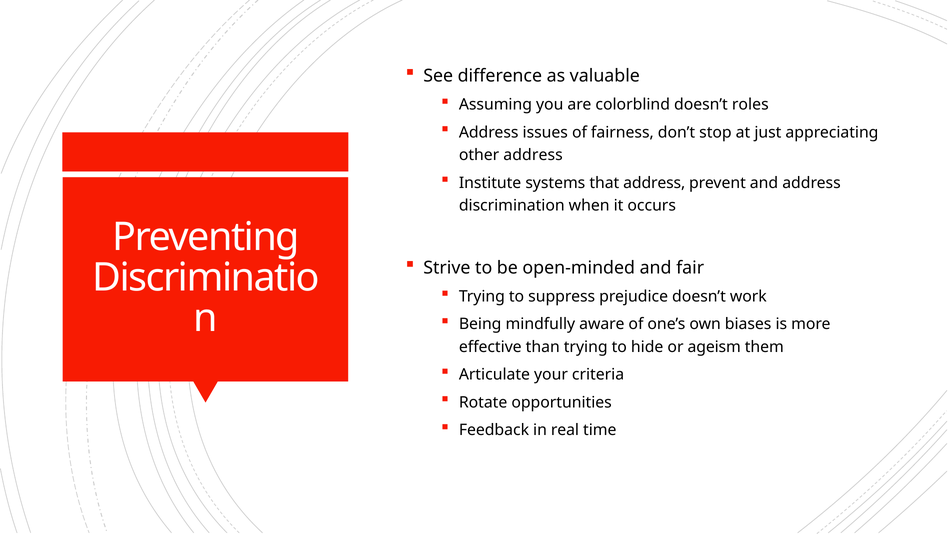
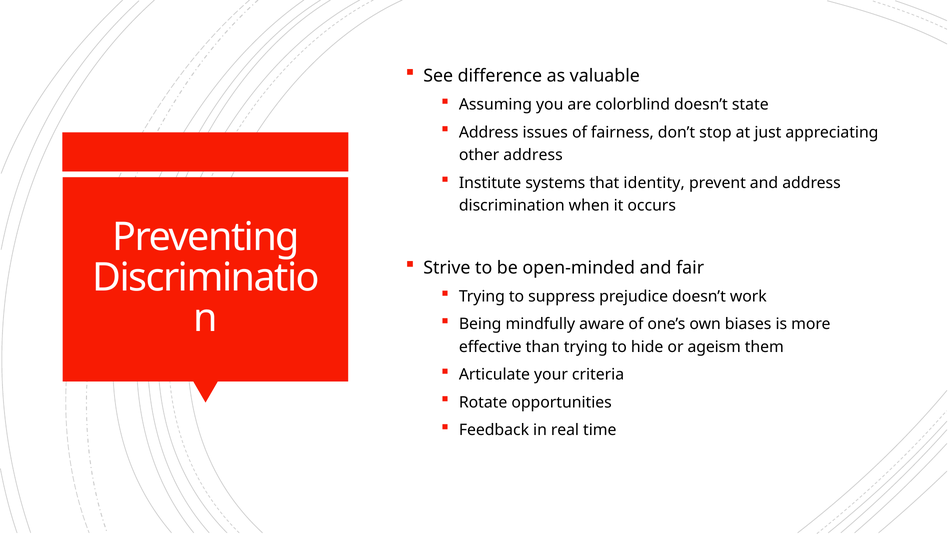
roles: roles -> state (750, 105)
that address: address -> identity (654, 183)
